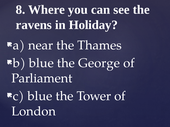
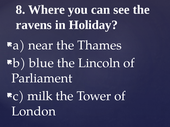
George: George -> Lincoln (99, 63)
c blue: blue -> milk (40, 96)
